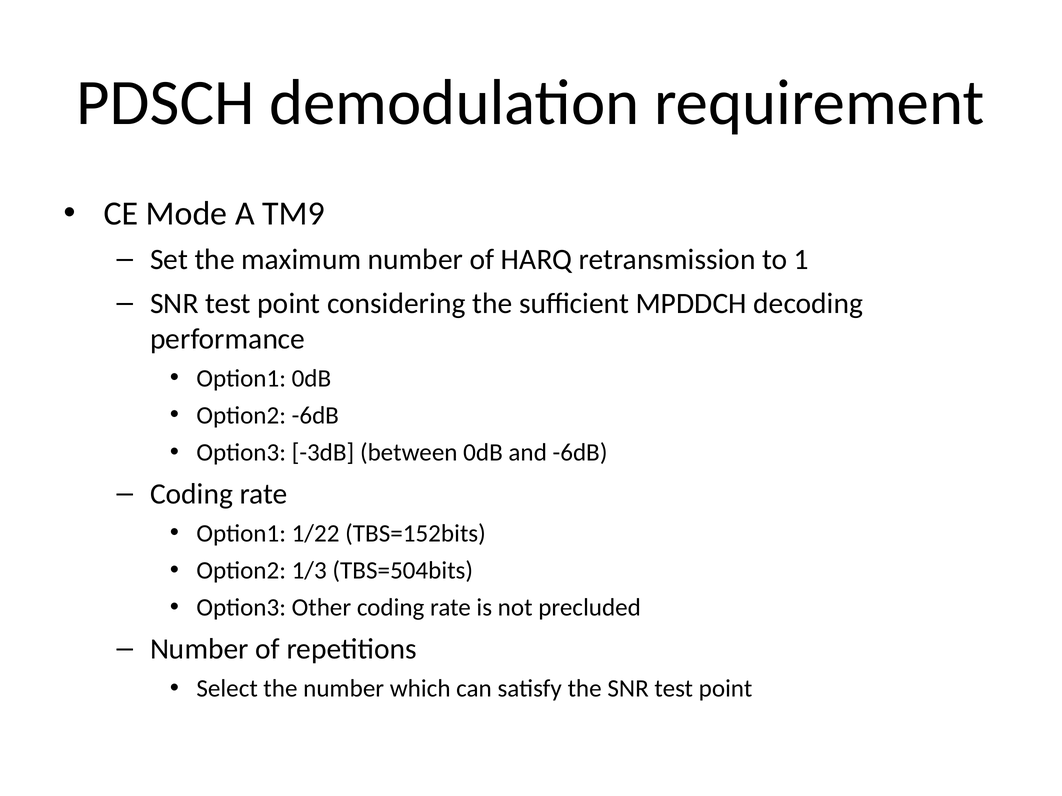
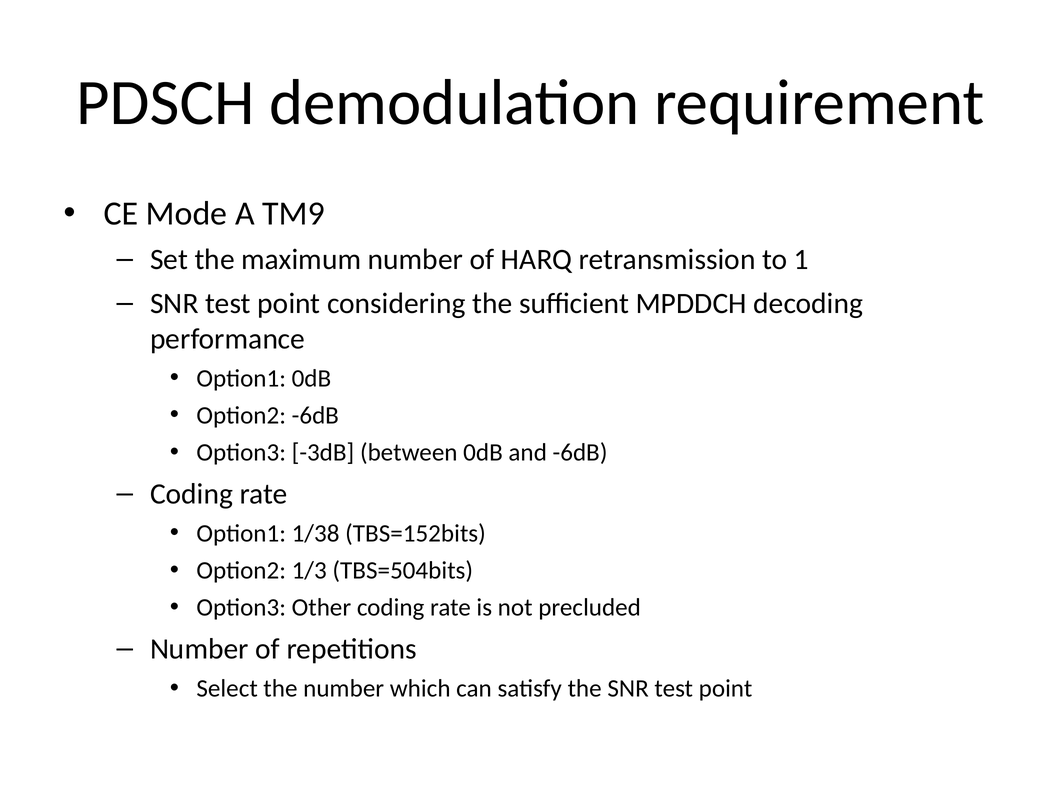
1/22: 1/22 -> 1/38 (316, 534)
